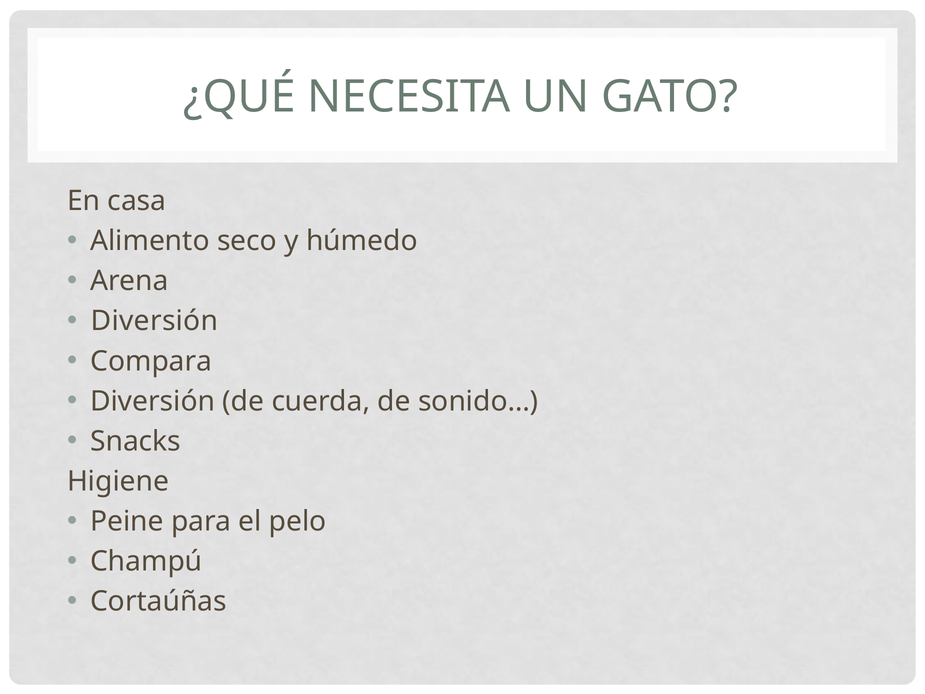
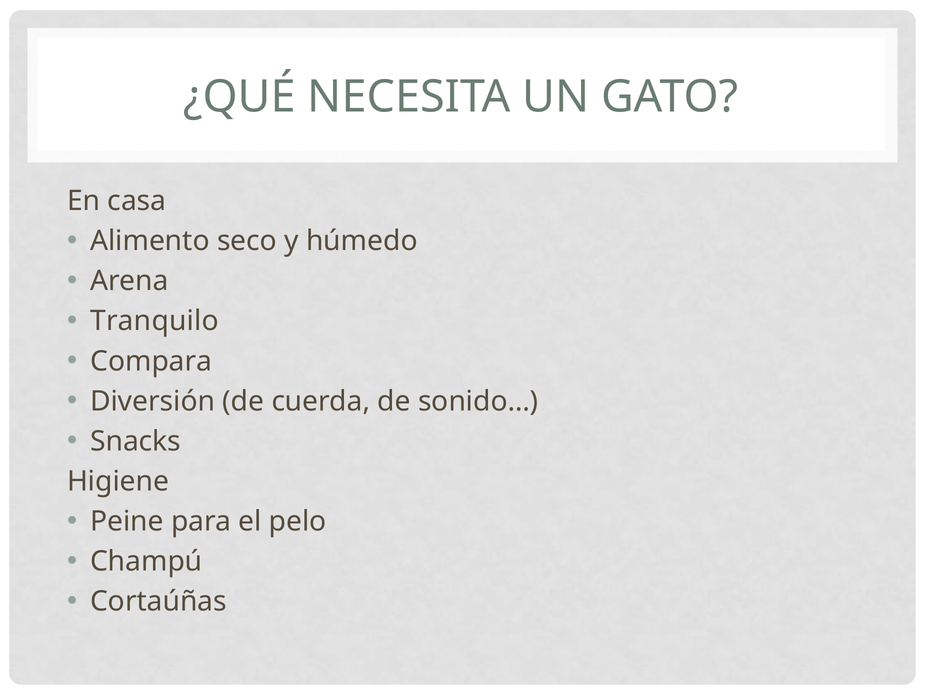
Diversión: Diversión -> Tranquilo (155, 321)
